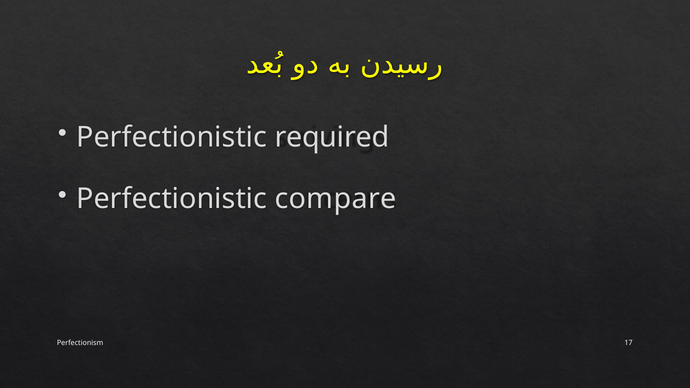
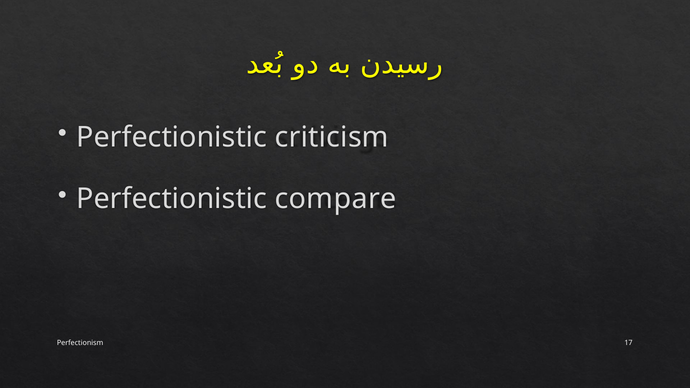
required: required -> criticism (332, 137)
